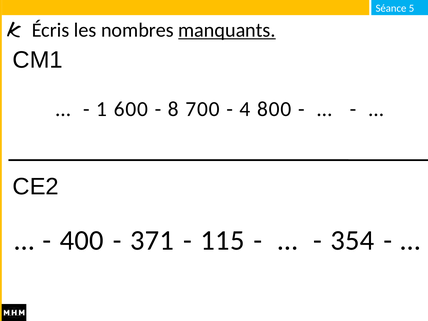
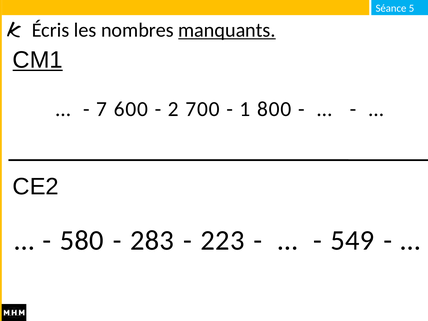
CM1 underline: none -> present (38, 60)
1: 1 -> 7 (102, 109)
8: 8 -> 2 (173, 109)
4: 4 -> 1 (245, 109)
400: 400 -> 580 (82, 240)
371: 371 -> 283 (152, 240)
115: 115 -> 223 (223, 240)
354: 354 -> 549 (352, 240)
